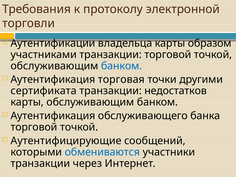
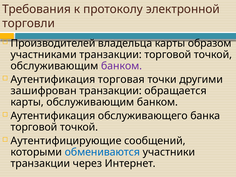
Аутентификации: Аутентификации -> Производителей (53, 43)
банком colour: blue -> purple (122, 66)
сертификата: сертификата -> зашифрован (44, 91)
недостатков: недостатков -> обращается (176, 91)
